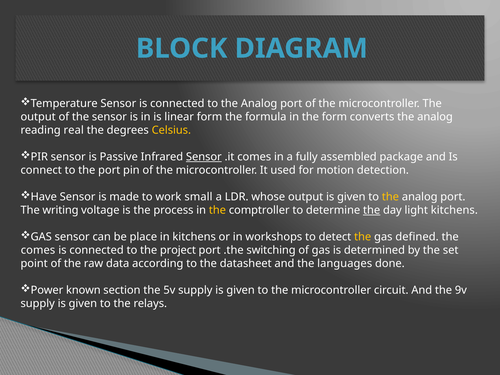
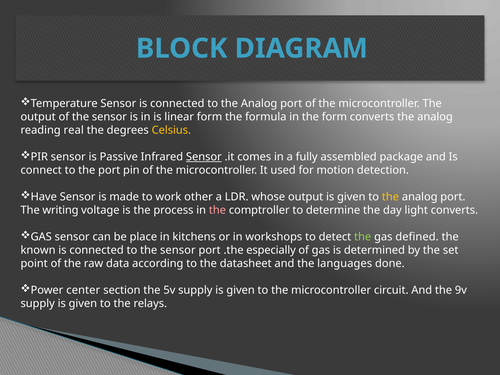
small: small -> other (199, 197)
the colour: yellow -> pink (217, 210)
the underline: present -> none (372, 210)
light kitchens: kitchens -> converts (454, 210)
the colour: yellow -> light green (363, 237)
comes: comes -> known (38, 250)
to the project: project -> sensor (178, 250)
switching: switching -> especially (271, 250)
known: known -> center (83, 290)
